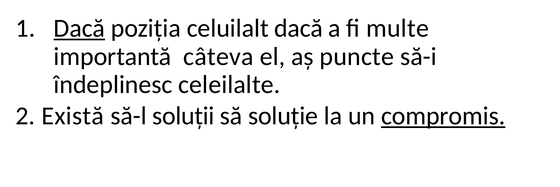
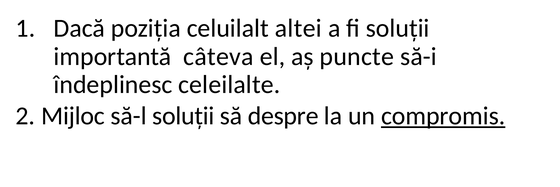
Dacă underline: present -> none (79, 28)
celuilalt dacă: dacă -> altei (298, 28)
fi multe: multe -> soluții (398, 28)
Există: Există -> Mijloc (73, 116)
soluție: soluție -> despre (283, 116)
